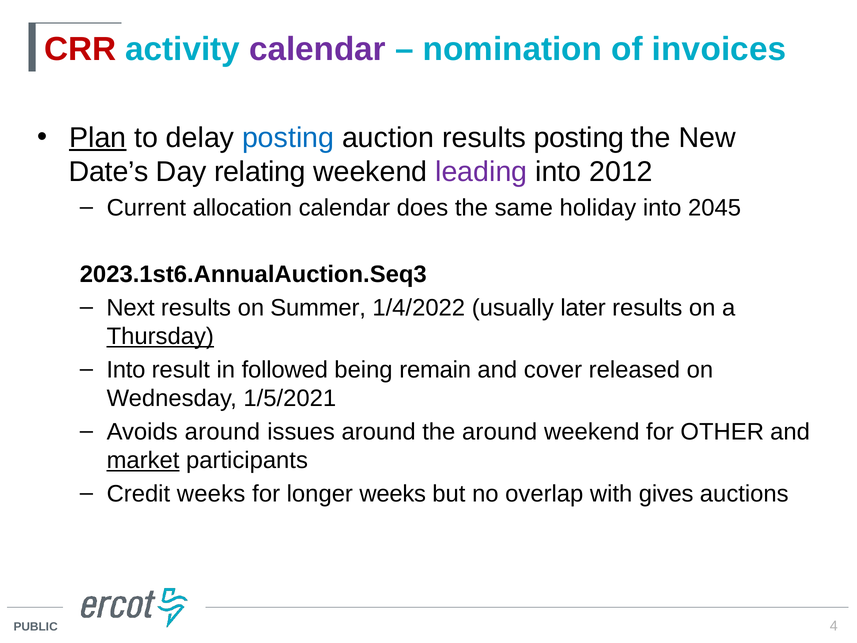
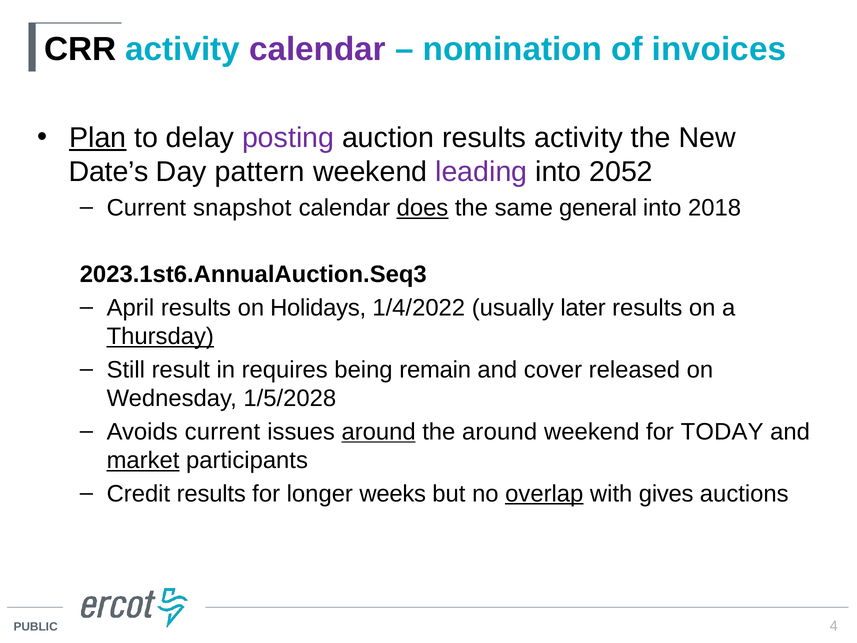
CRR colour: red -> black (80, 49)
posting colour: blue -> purple (288, 138)
results posting: posting -> activity (579, 138)
relating: relating -> pattern (260, 172)
2012: 2012 -> 2052 (621, 172)
allocation: allocation -> snapshot (242, 208)
does underline: none -> present (422, 208)
holiday: holiday -> general (598, 208)
2045: 2045 -> 2018 (715, 208)
Next: Next -> April (130, 308)
Summer: Summer -> Holidays (318, 308)
Into: Into -> Still (126, 370)
followed: followed -> requires (285, 370)
1/5/2021: 1/5/2021 -> 1/5/2028 (290, 398)
Avoids around: around -> current (222, 432)
around underline: none -> present (379, 432)
OTHER: OTHER -> TODAY (722, 432)
Credit weeks: weeks -> results (211, 494)
overlap underline: none -> present (544, 494)
